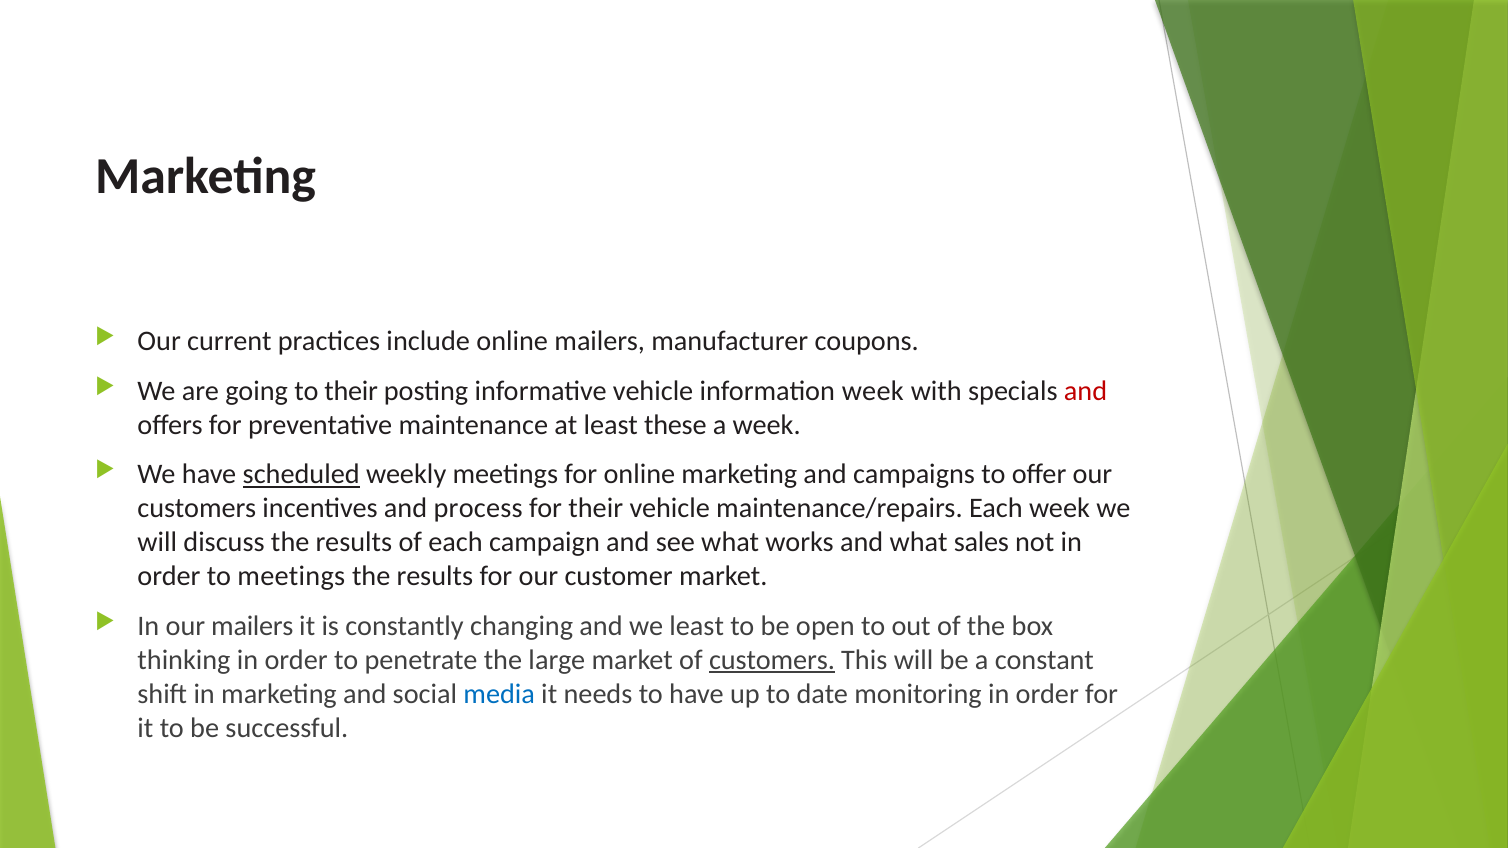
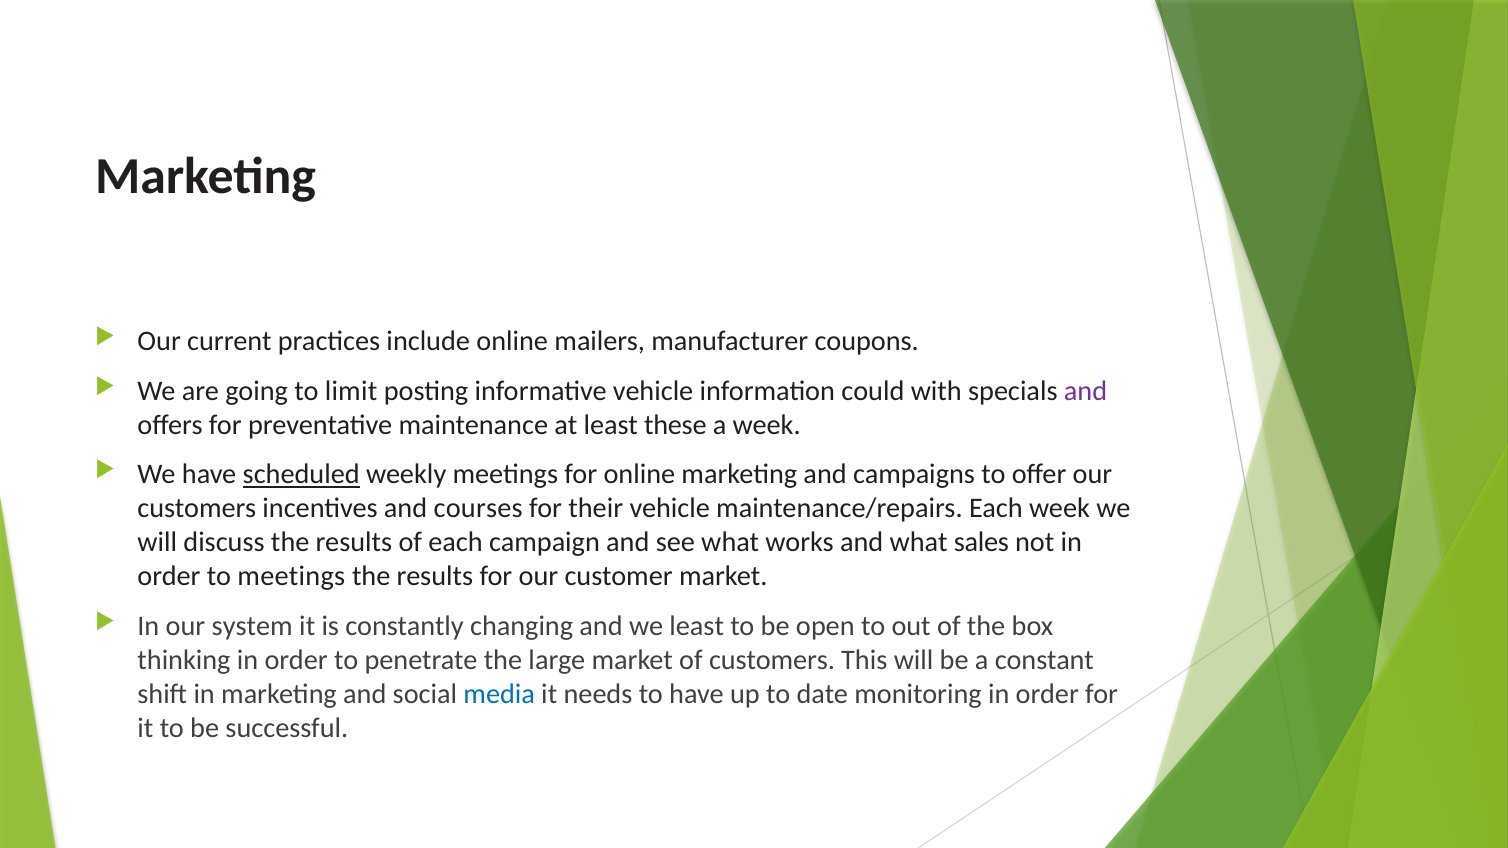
to their: their -> limit (351, 391)
information week: week -> could (873, 391)
and colour: red -> purple (1086, 391)
process: process -> courses (478, 509)
our mailers: mailers -> system (252, 626)
customers underline: present -> none (772, 660)
